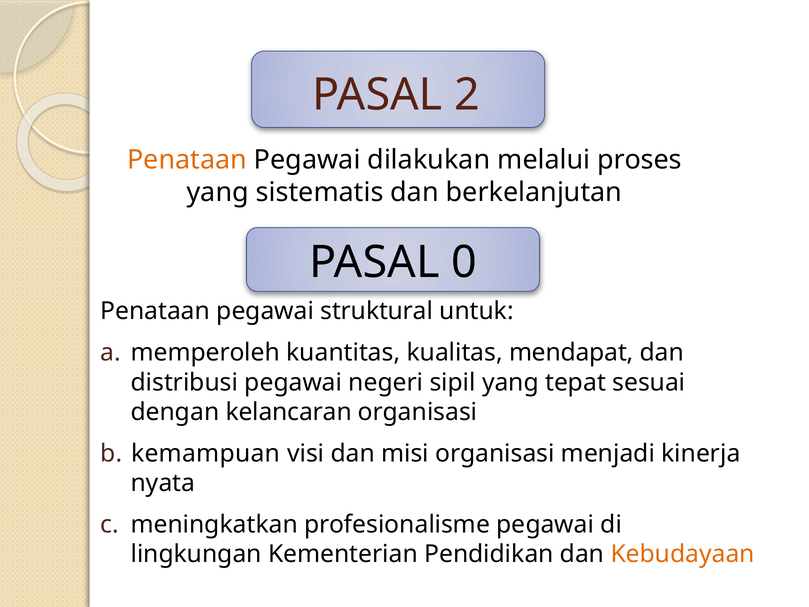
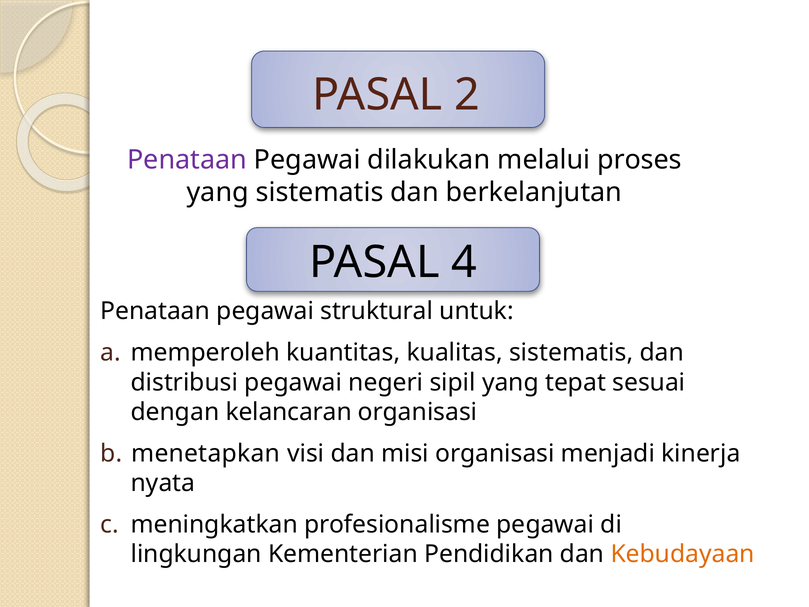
Penataan colour: orange -> purple (187, 160)
0: 0 -> 4 (464, 262)
kualitas mendapat: mendapat -> sistematis (571, 353)
kemampuan: kemampuan -> menetapkan (206, 453)
